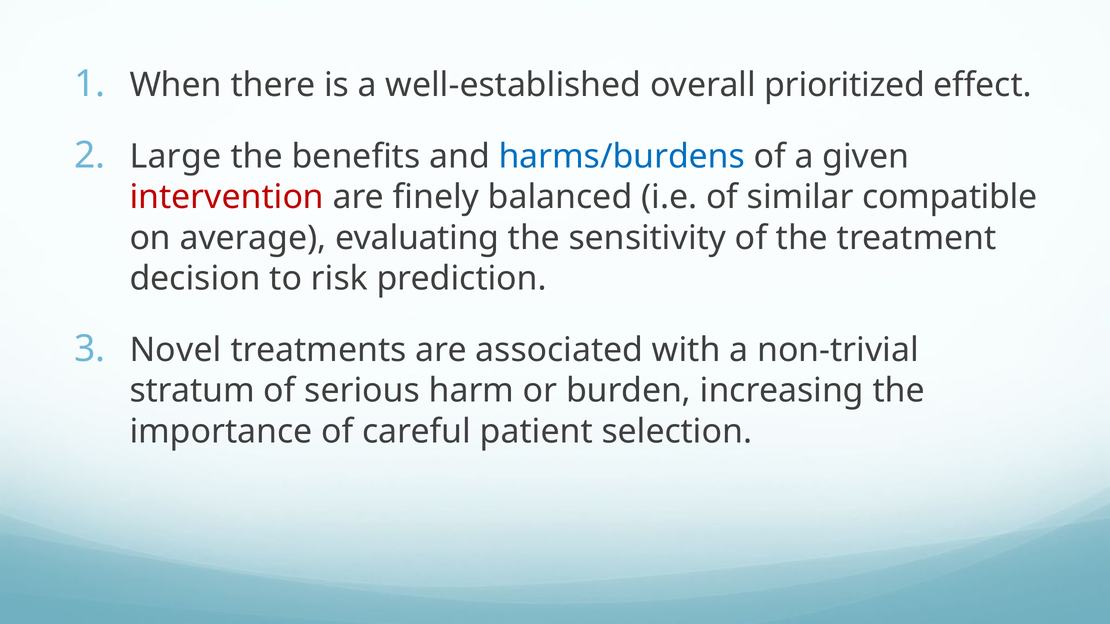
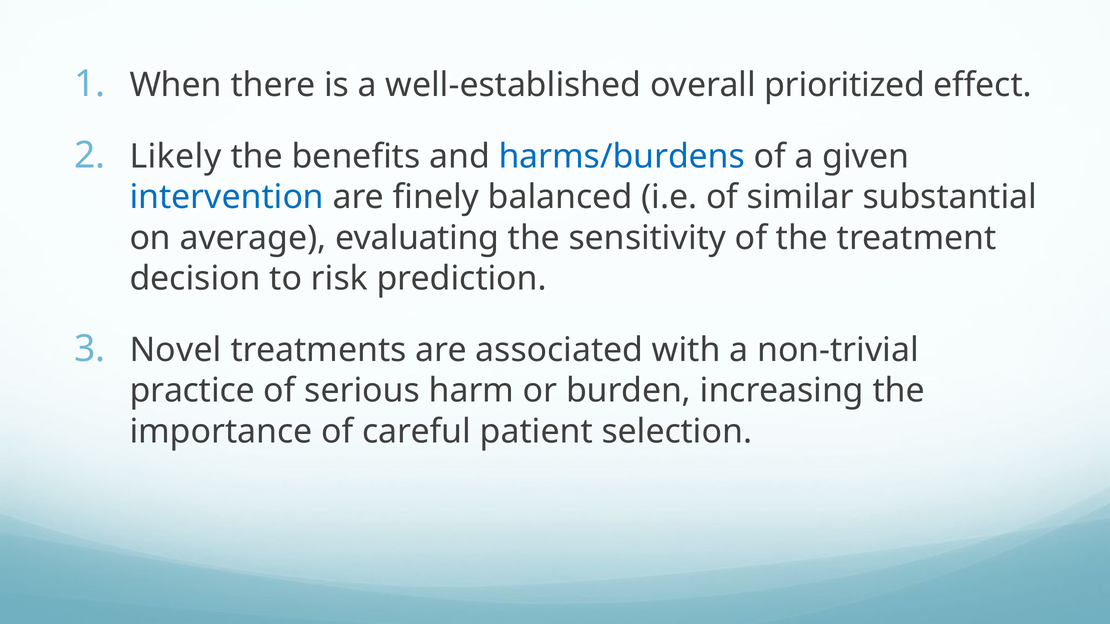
Large: Large -> Likely (176, 157)
intervention colour: red -> blue (227, 197)
compatible: compatible -> substantial (950, 197)
stratum: stratum -> practice (192, 391)
